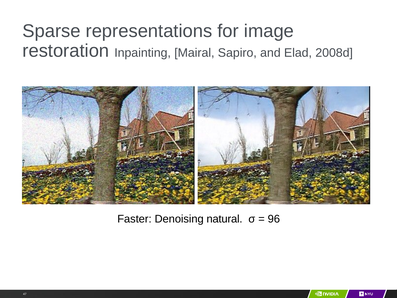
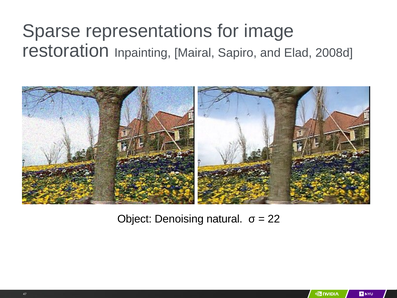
Faster: Faster -> Object (135, 219)
96: 96 -> 22 (274, 219)
